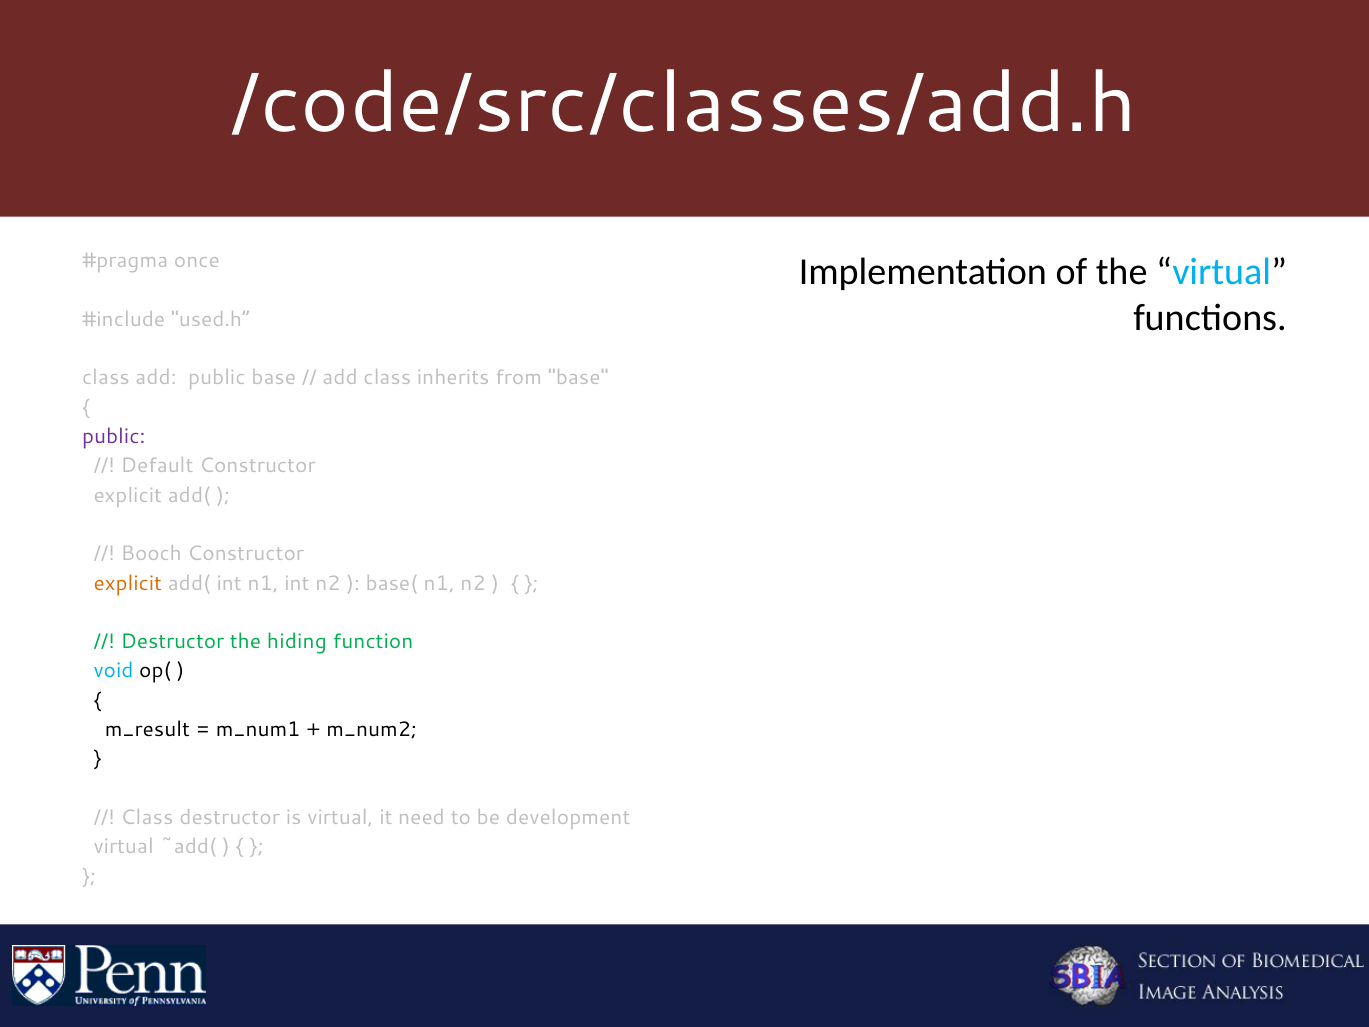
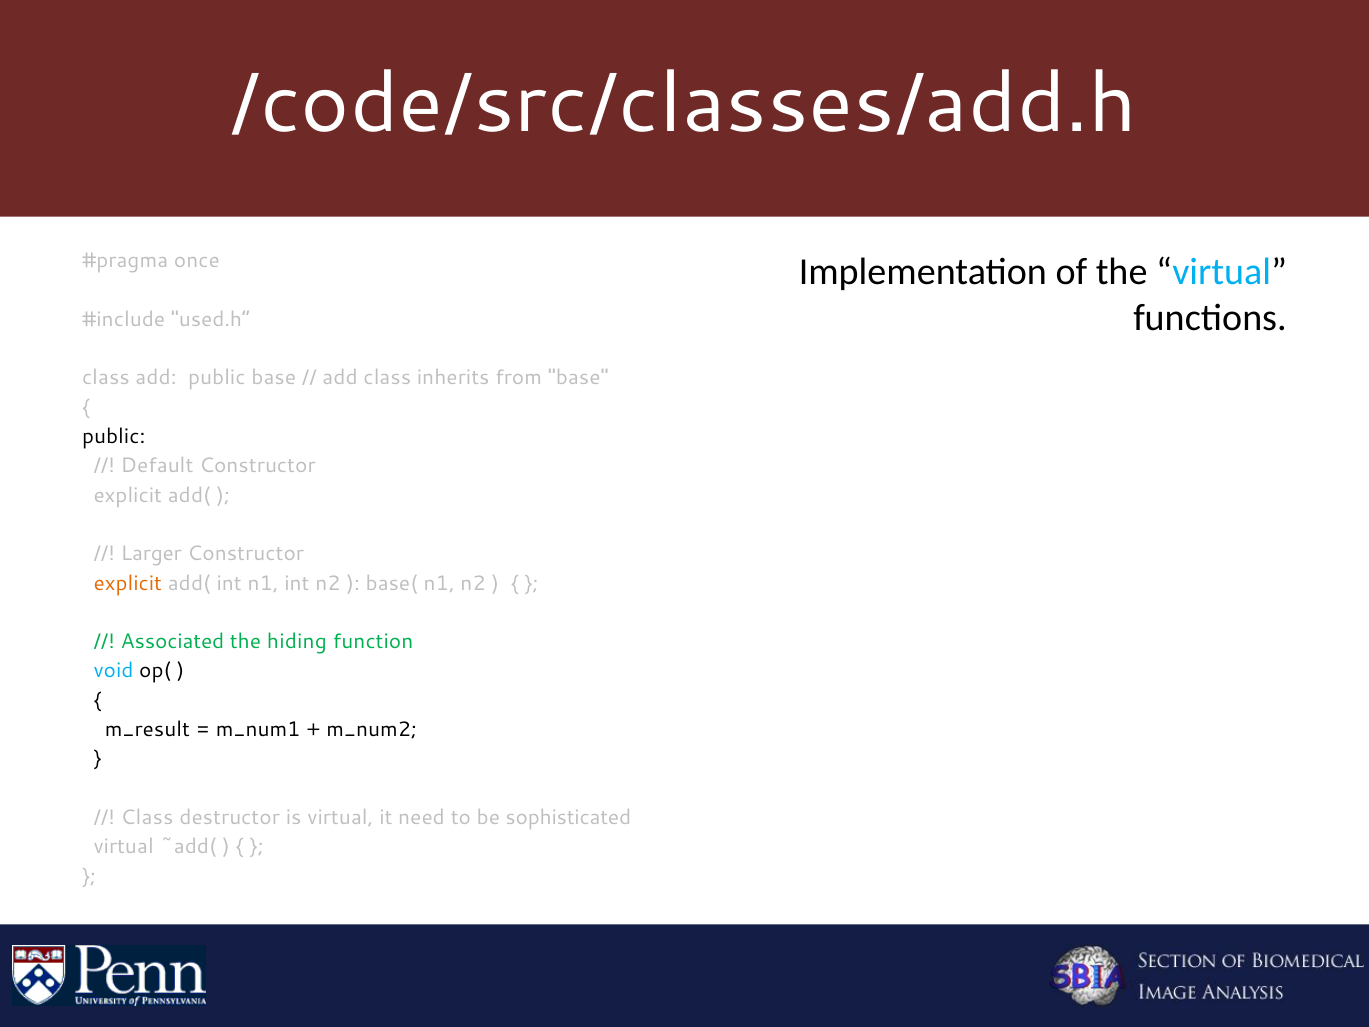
public colour: purple -> black (114, 436)
Booch: Booch -> Larger (151, 554)
Destructor: Destructor -> Associated (172, 642)
development: development -> sophisticated (568, 818)
